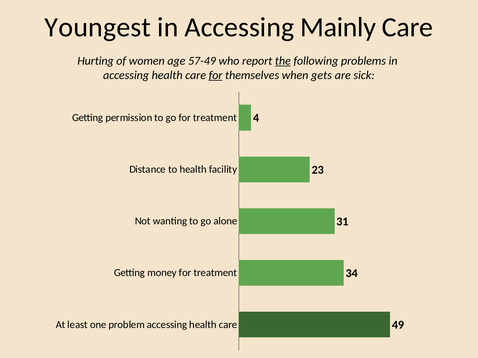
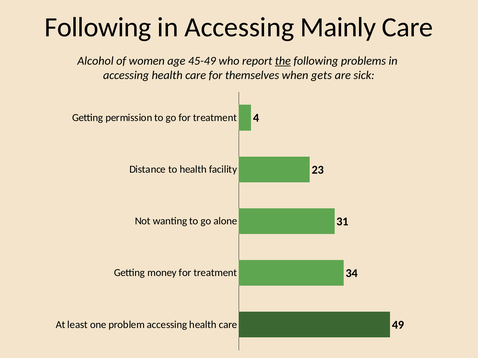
Youngest: Youngest -> Following (98, 27)
Hurting: Hurting -> Alcohol (95, 61)
57-49: 57-49 -> 45-49 (202, 61)
for underline: present -> none (216, 75)
